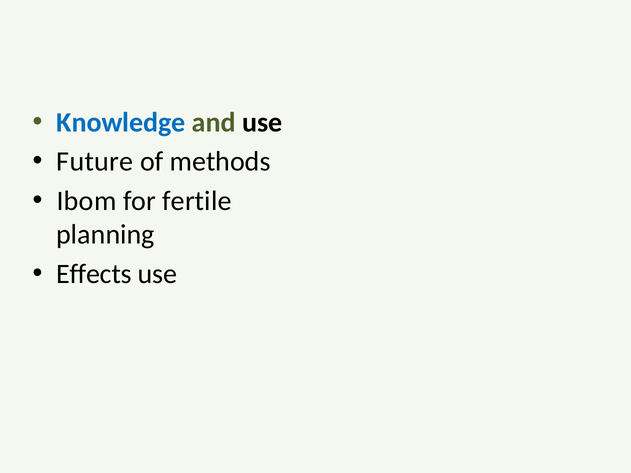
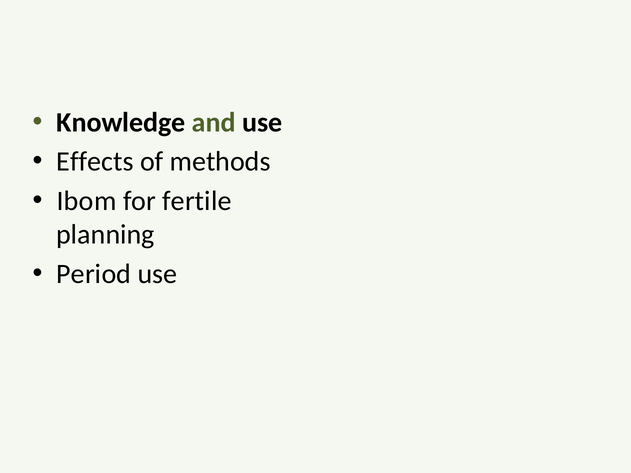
Knowledge colour: blue -> black (121, 122)
Future: Future -> Effects (95, 162)
Effects: Effects -> Period (94, 274)
